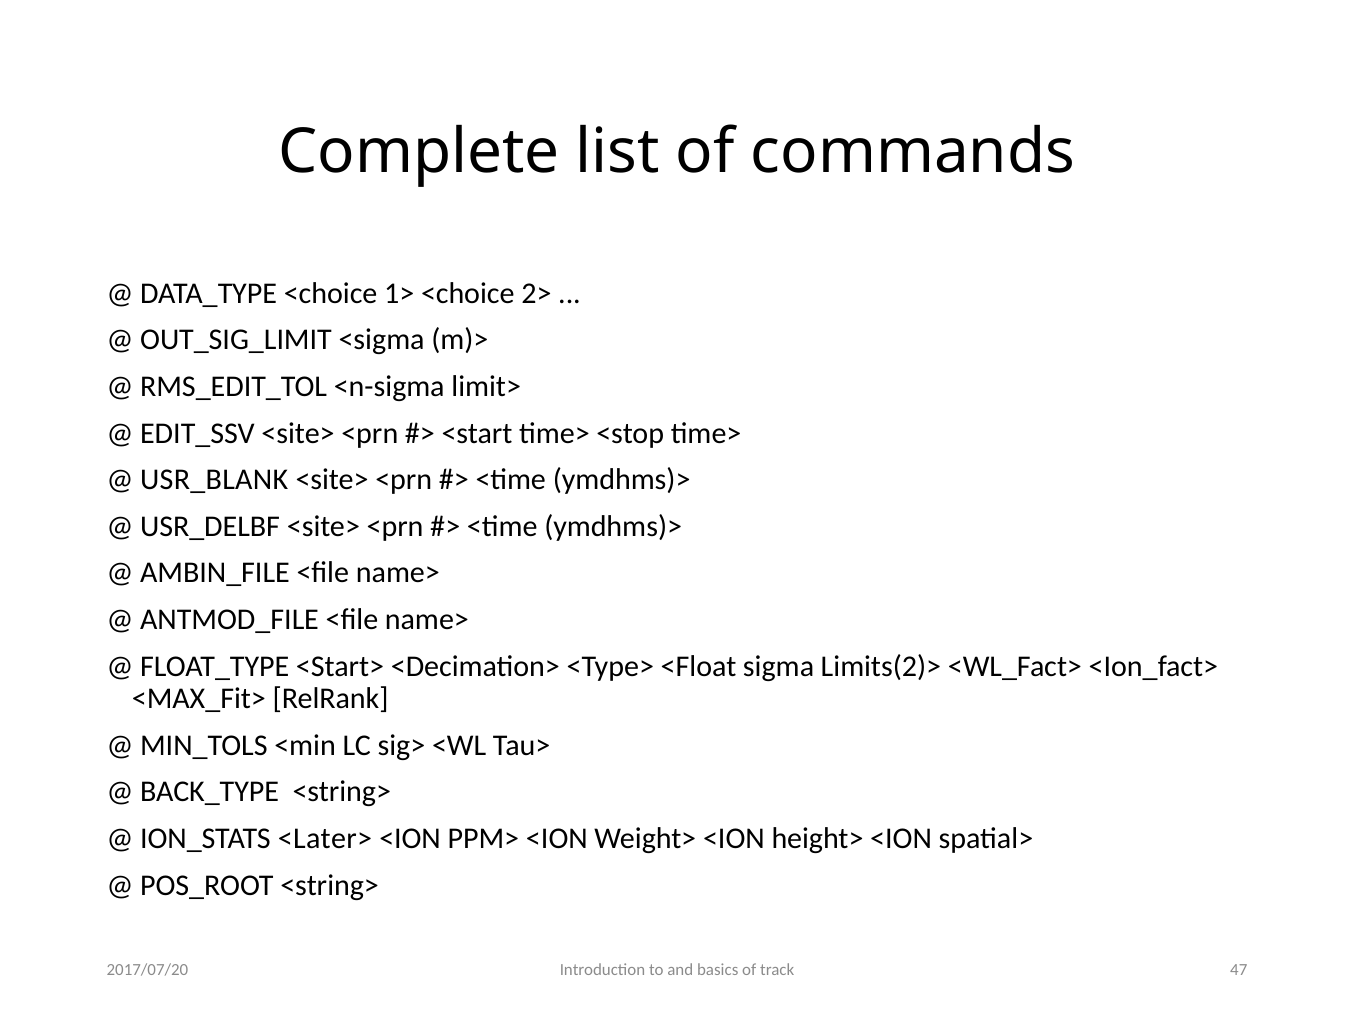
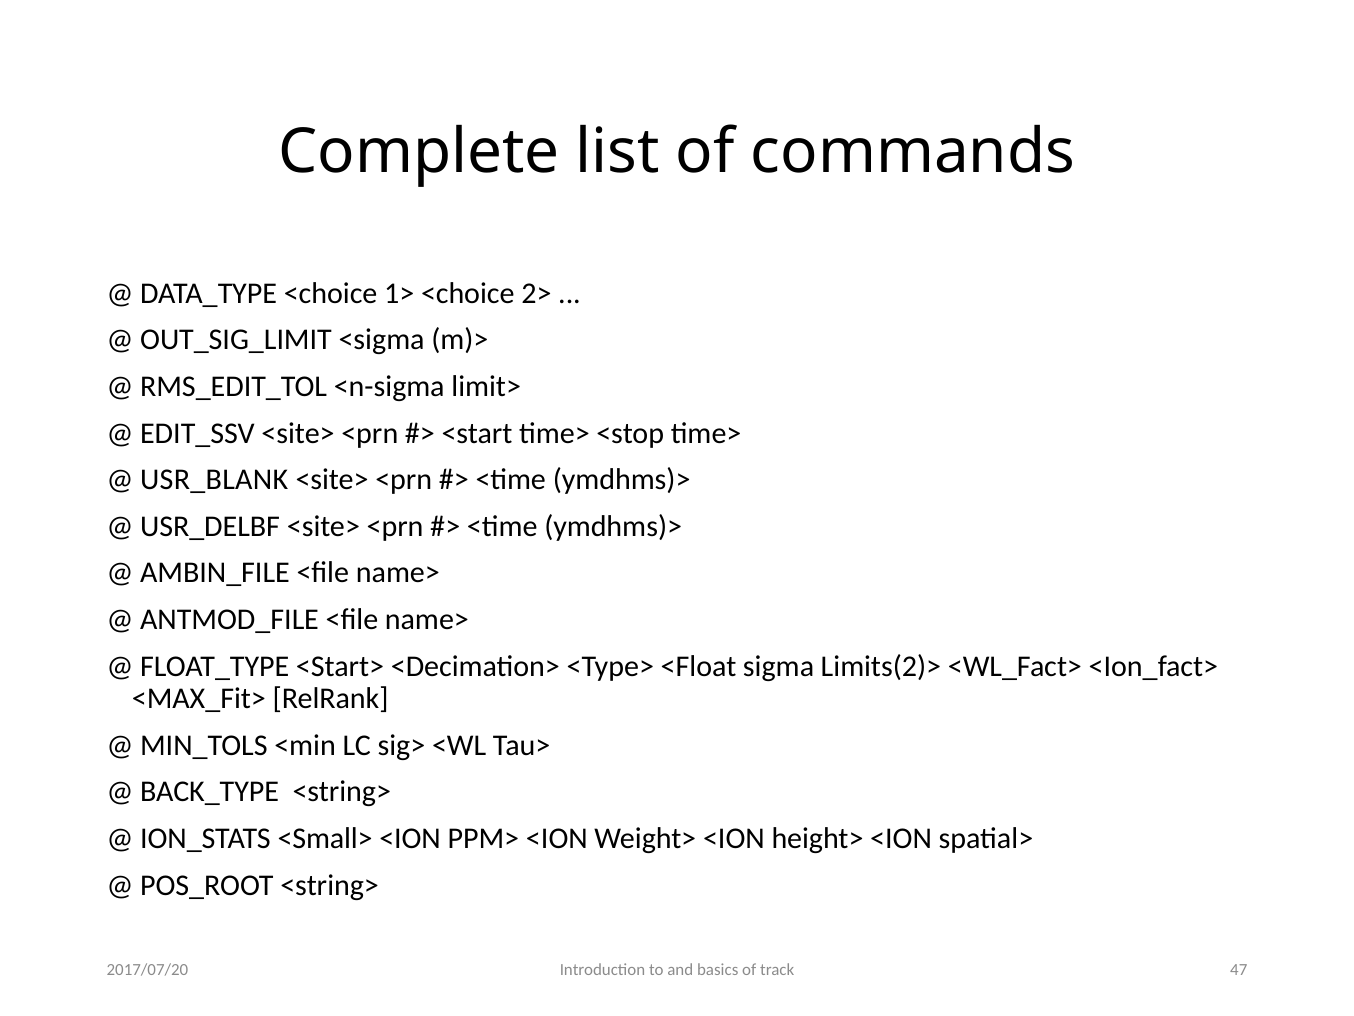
<Later>: <Later> -> <Small> (325, 838)
